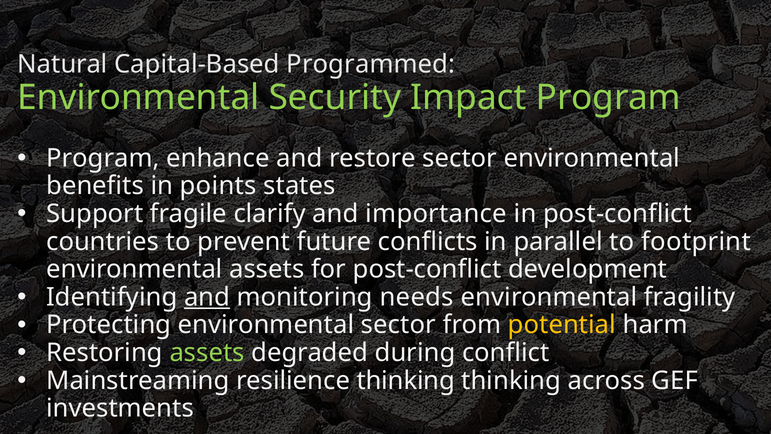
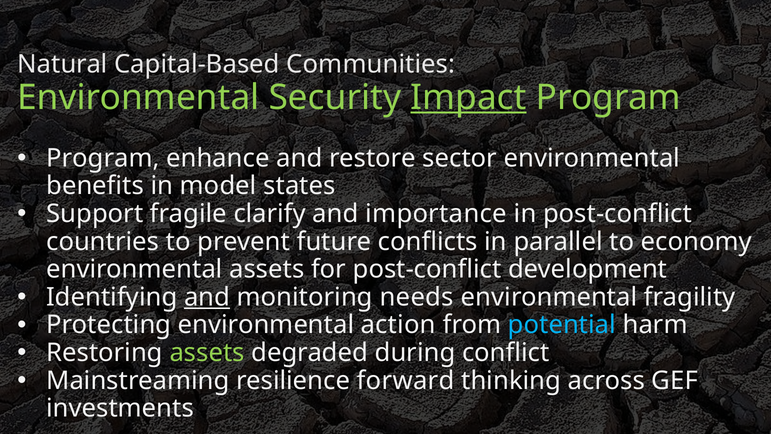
Programmed: Programmed -> Communities (371, 64)
Impact underline: none -> present (469, 97)
points: points -> model (218, 186)
footprint: footprint -> economy (696, 241)
environmental sector: sector -> action (398, 325)
potential colour: yellow -> light blue (562, 325)
resilience thinking: thinking -> forward (406, 380)
